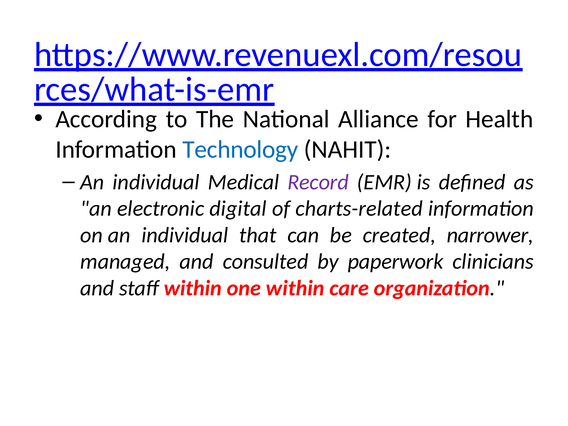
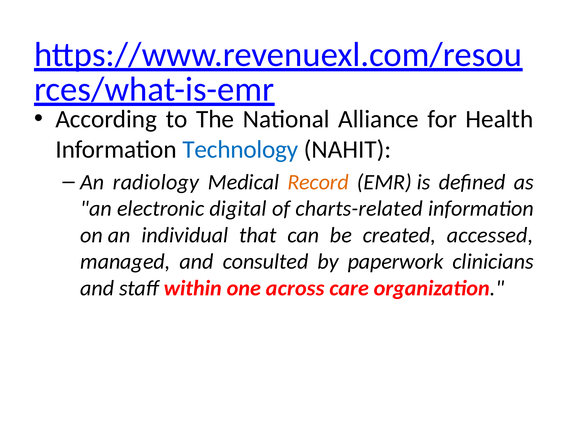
individual: individual -> radiology (156, 182)
Record colour: purple -> orange (318, 182)
narrower: narrower -> accessed (490, 235)
one within: within -> across (295, 288)
